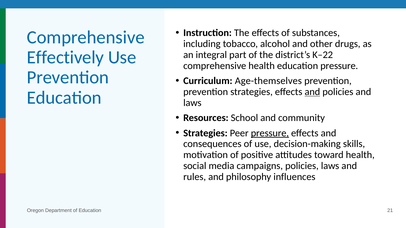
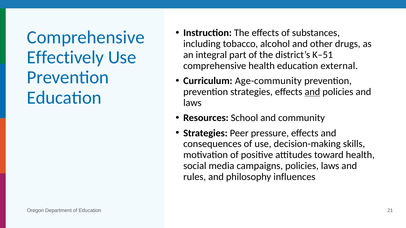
K–22: K–22 -> K–51 (323, 55)
education pressure: pressure -> external (339, 66)
Age-themselves: Age-themselves -> Age-community (268, 81)
pressure underline: present -> none (270, 133)
